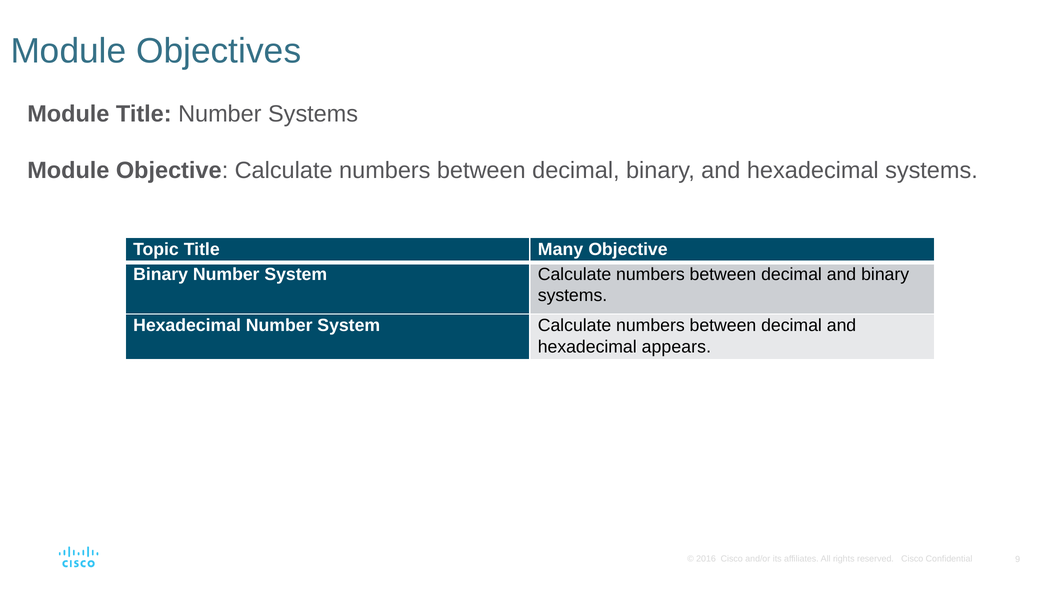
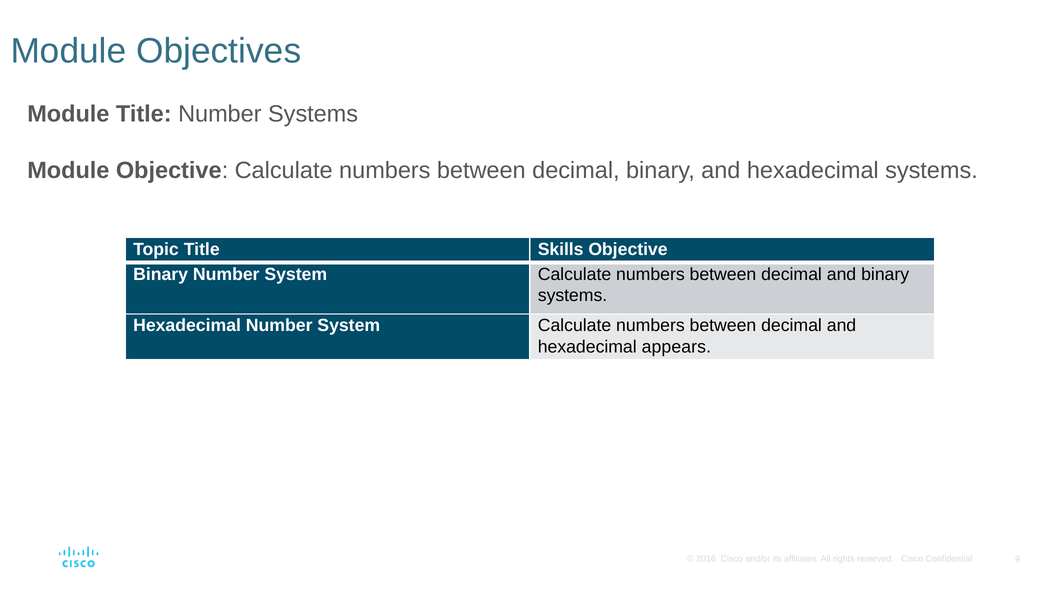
Many: Many -> Skills (561, 249)
